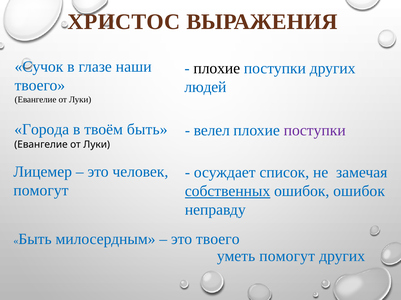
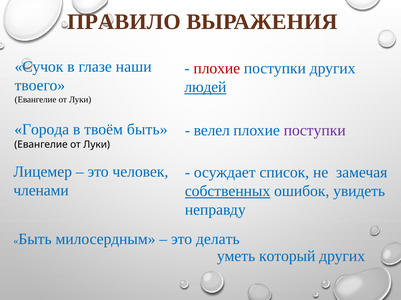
ХРИСТОС: ХРИСТОС -> ПРАВИЛО (124, 22)
плохие colour: black -> red (217, 69)
людей underline: none -> present (205, 87)
помогут: помогут -> членами (41, 191)
ошибок ошибок: ошибок -> увидеть (359, 192)
это твоего: твоего -> делать (218, 239)
уметь помогут: помогут -> который (287, 257)
